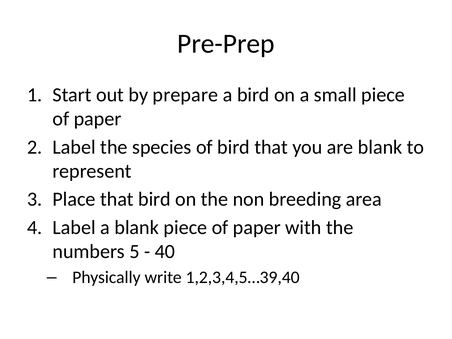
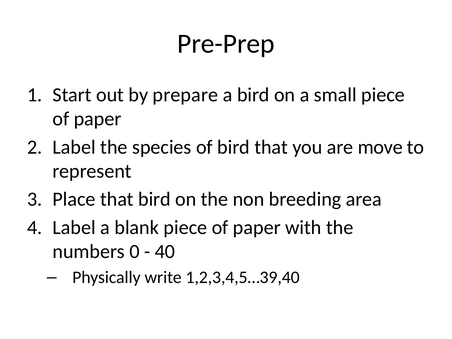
are blank: blank -> move (380, 147)
5: 5 -> 0 (134, 252)
